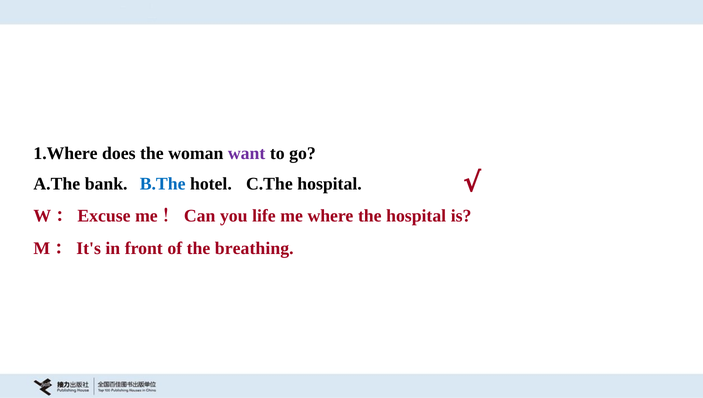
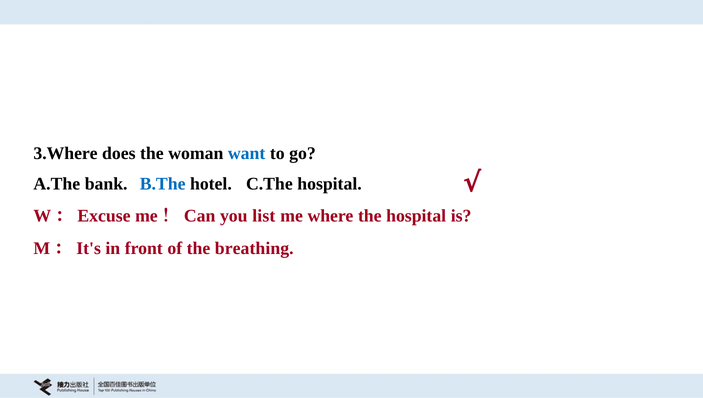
1.Where: 1.Where -> 3.Where (66, 153)
want colour: purple -> blue (247, 153)
life: life -> list (264, 216)
